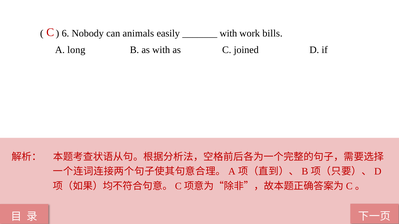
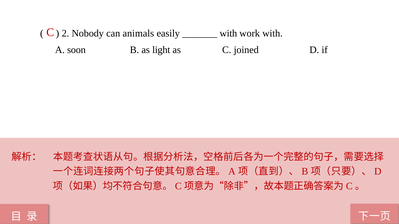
6: 6 -> 2 (65, 33)
work bills: bills -> with (273, 33)
long: long -> soon (76, 50)
as with: with -> light (161, 50)
